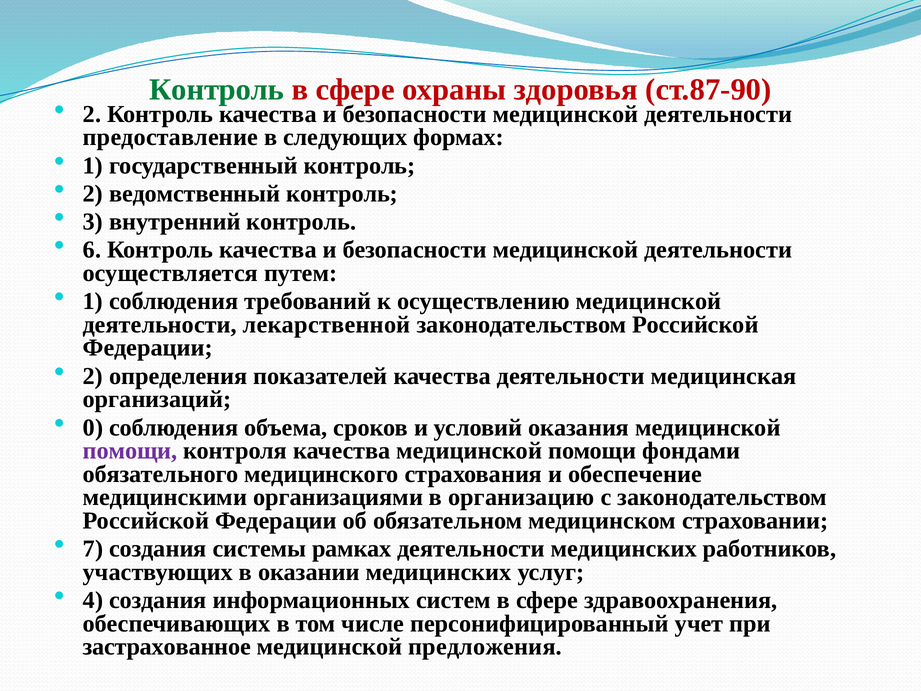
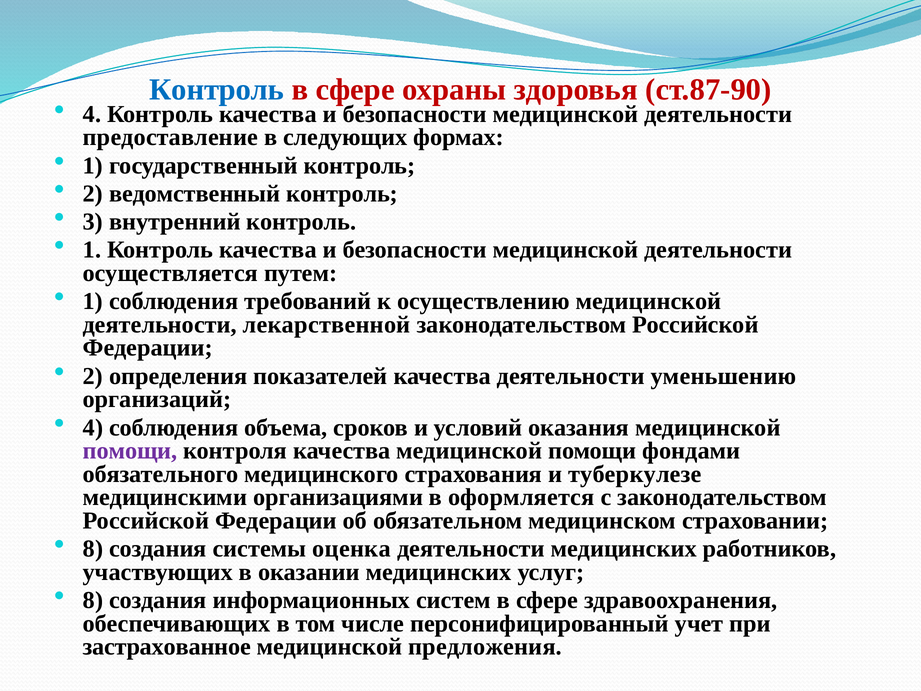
Контроль colour: green -> blue (217, 90)
2: 2 -> 4 (92, 114)
6: 6 -> 1 (92, 250)
медицинская: медицинская -> уменьшению (723, 376)
0: 0 -> 4 (93, 427)
обеспечение: обеспечение -> туберкулезе (635, 474)
организацию: организацию -> оформляется (521, 497)
7: 7 -> 8 (93, 549)
рамках: рамках -> оценка (352, 549)
4: 4 -> 8 (93, 600)
